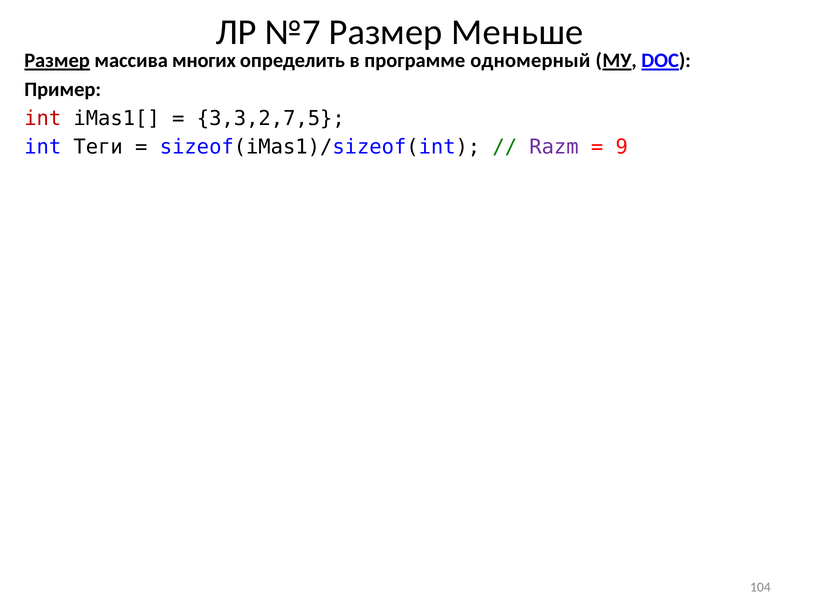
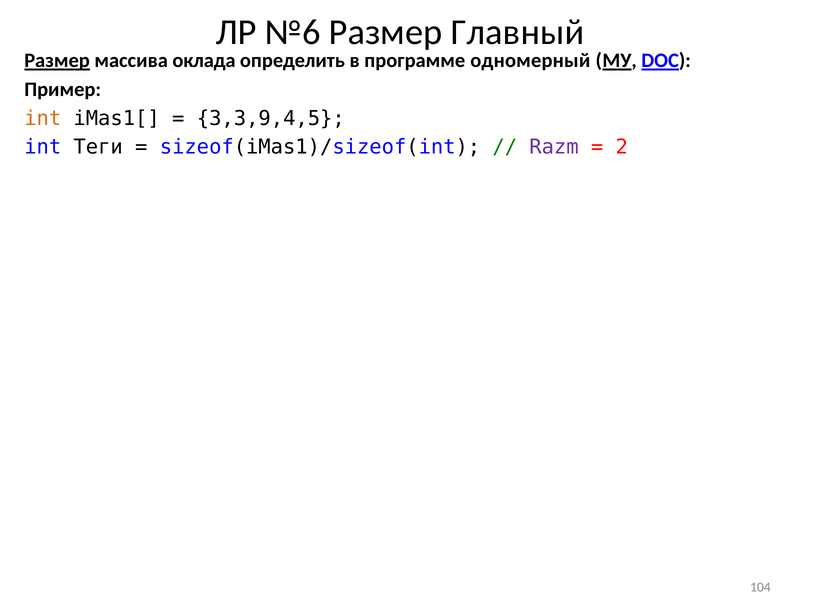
№7: №7 -> №6 (293, 32)
Меньше: Меньше -> Главный (518, 32)
многих: многих -> оклада (204, 61)
int colour: red -> orange (43, 118)
3,3,2,7,5: 3,3,2,7,5 -> 3,3,9,4,5 (271, 118)
9: 9 -> 2 (622, 147)
